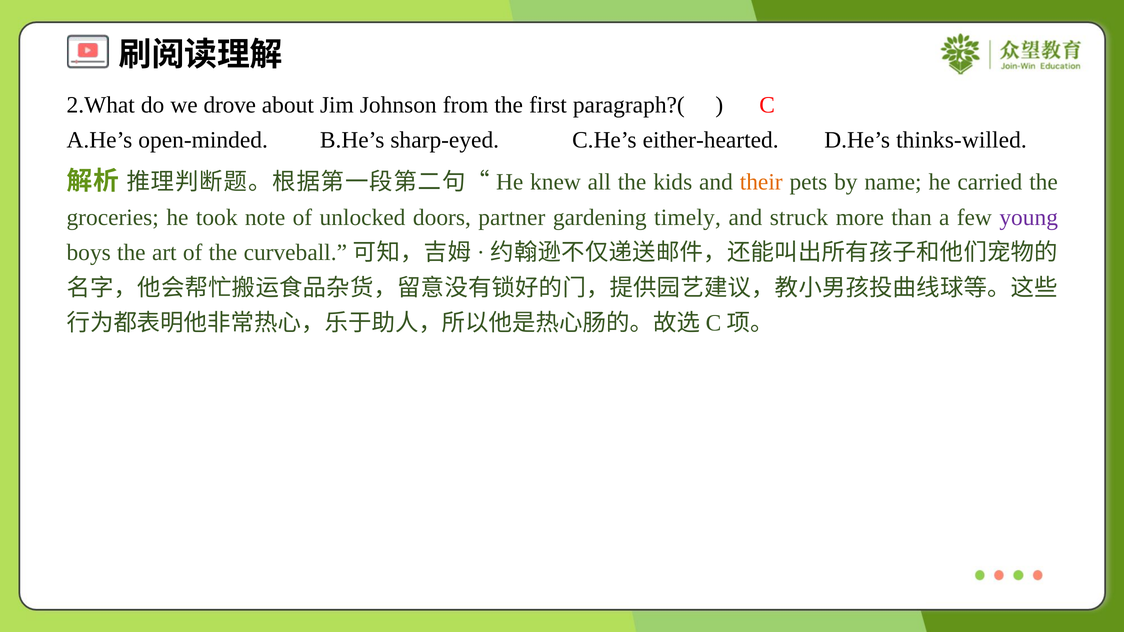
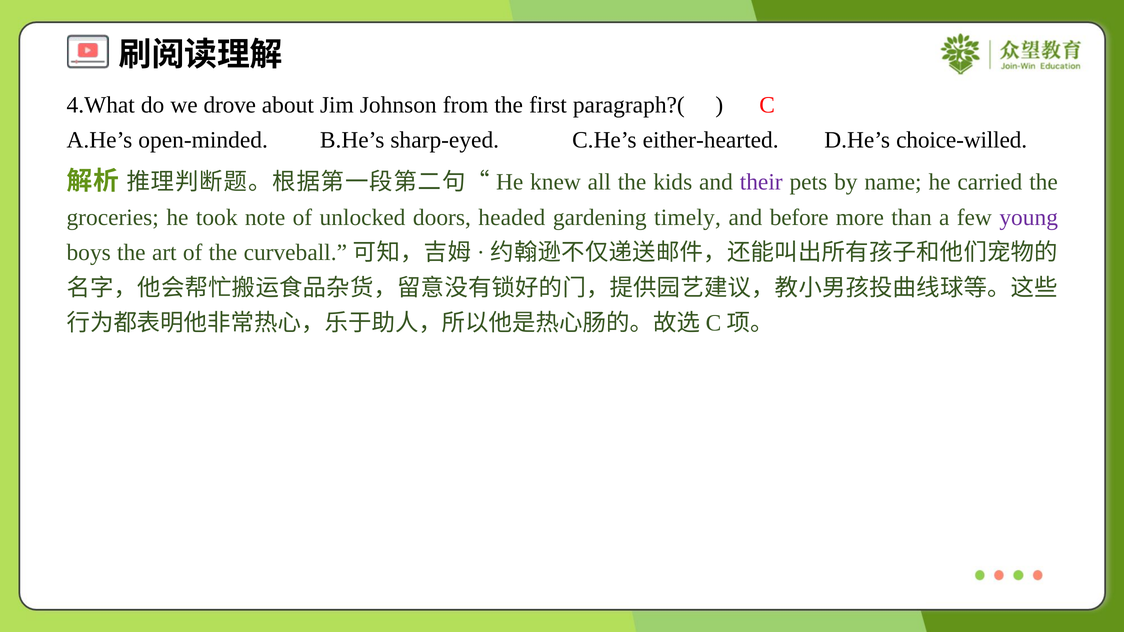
2.What: 2.What -> 4.What (101, 105)
thinks-willed: thinks-willed -> choice-willed (962, 140)
their colour: orange -> purple (761, 182)
partner: partner -> headed (512, 218)
struck: struck -> before (799, 218)
